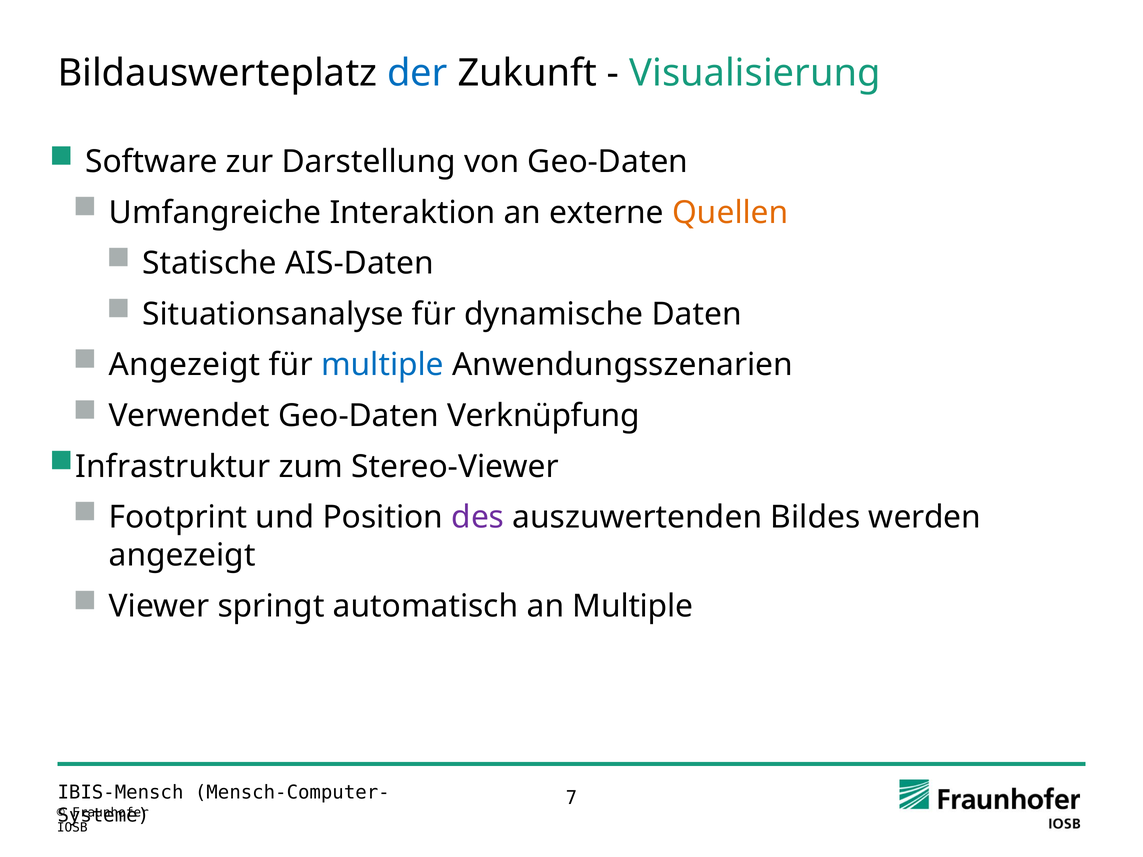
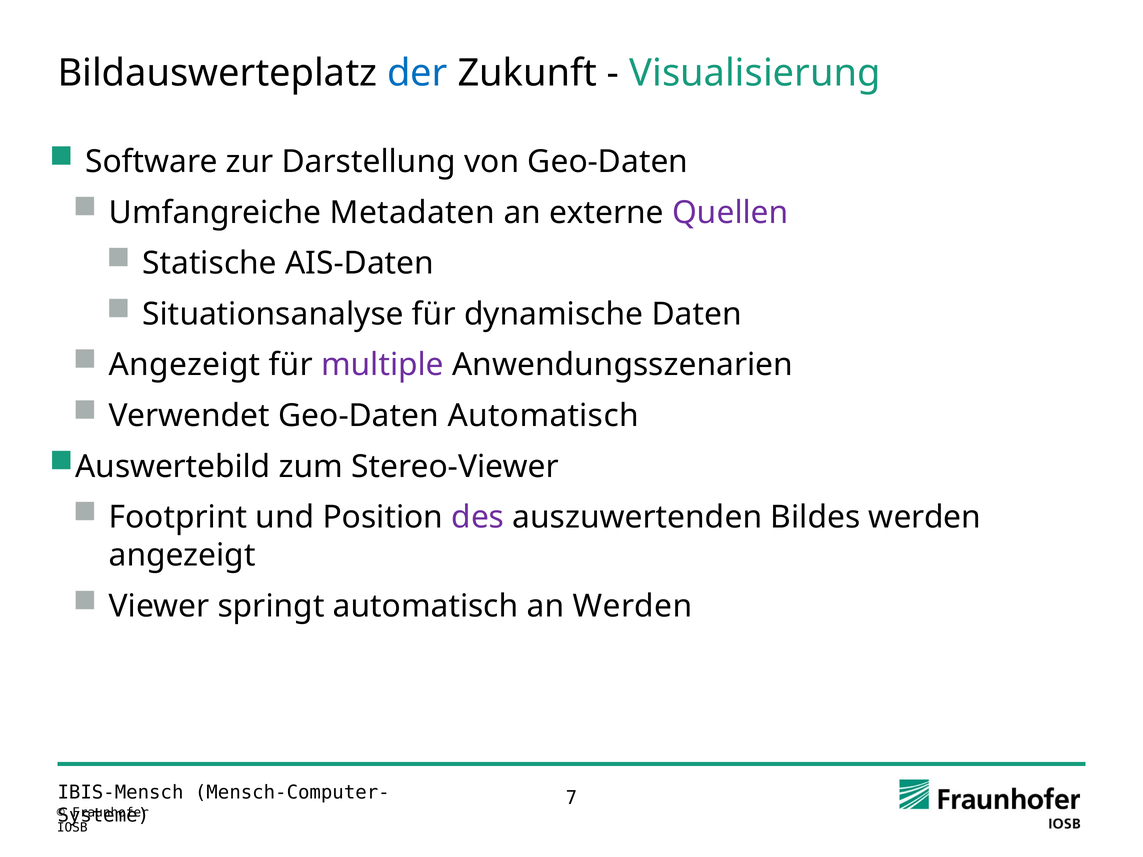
Interaktion: Interaktion -> Metadaten (412, 213)
Quellen colour: orange -> purple (730, 213)
multiple colour: blue -> purple (382, 365)
Geo-Daten Verknüpfung: Verknüpfung -> Automatisch (543, 416)
Infrastruktur: Infrastruktur -> Auswertebild (173, 467)
an Multiple: Multiple -> Werden (633, 606)
